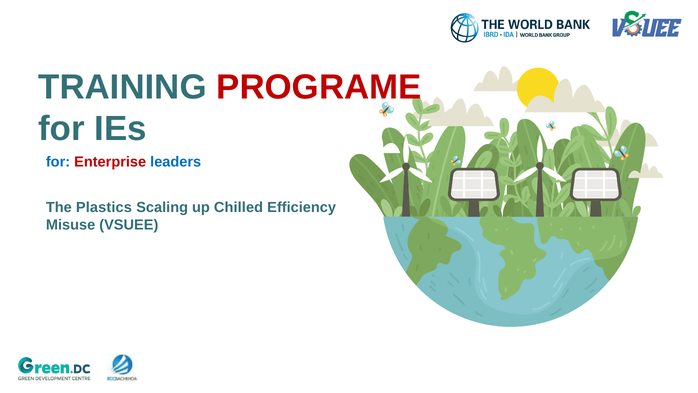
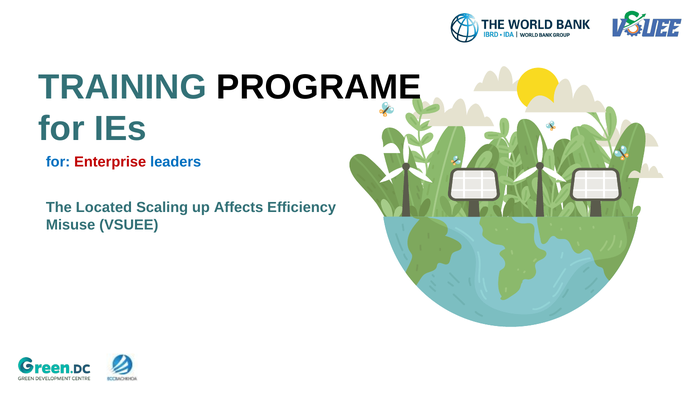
PROGRAME colour: red -> black (319, 87)
Plastics: Plastics -> Located (104, 207)
Chilled: Chilled -> Affects (239, 207)
